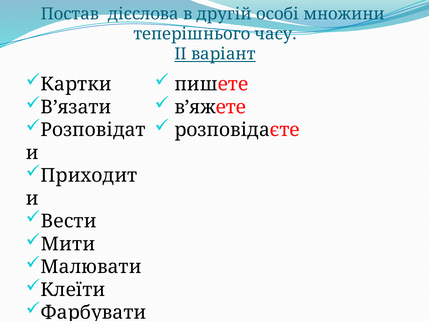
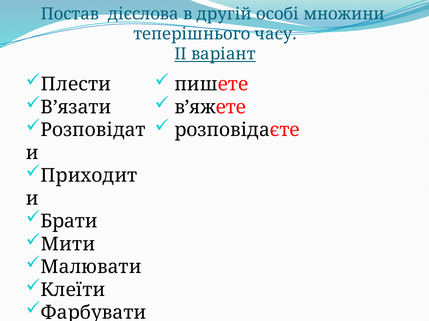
Картки: Картки -> Плести (76, 85)
Вести: Вести -> Брати (69, 222)
